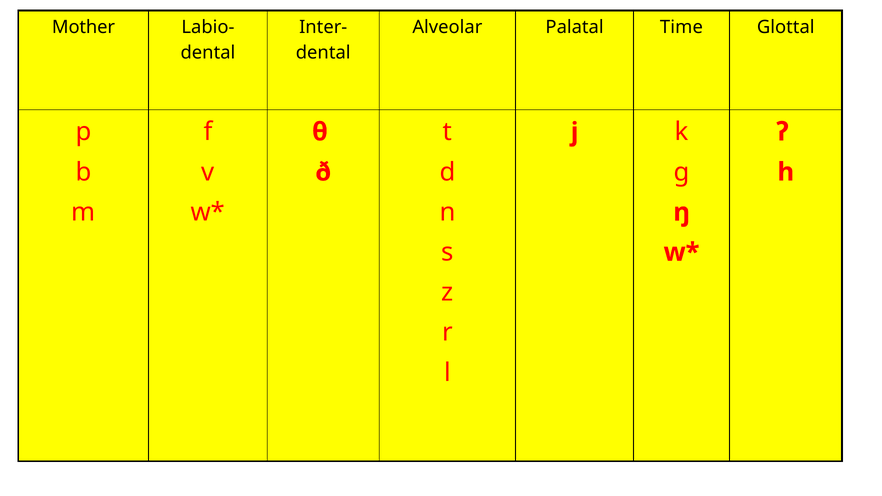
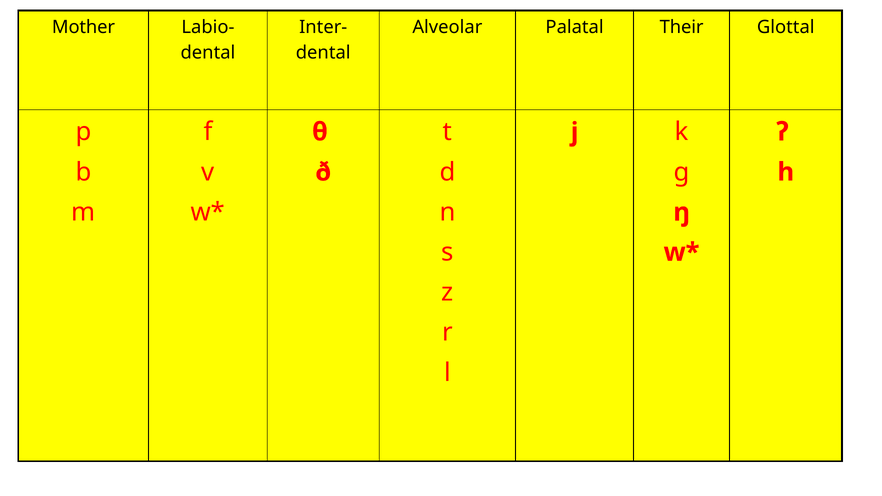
Time: Time -> Their (682, 27)
